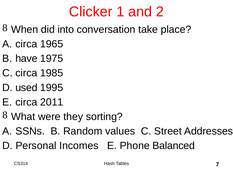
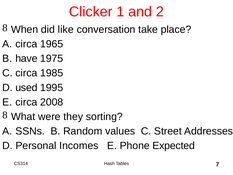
into: into -> like (66, 29)
2011: 2011 -> 2008 (52, 102)
Balanced: Balanced -> Expected (174, 145)
